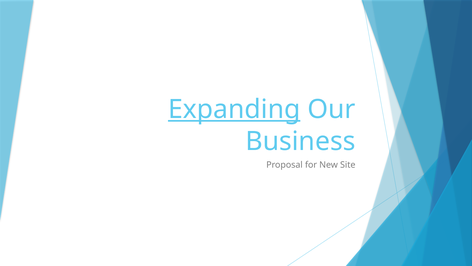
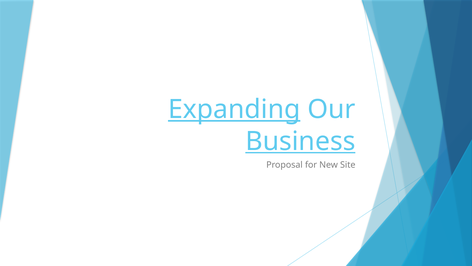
Business underline: none -> present (300, 141)
